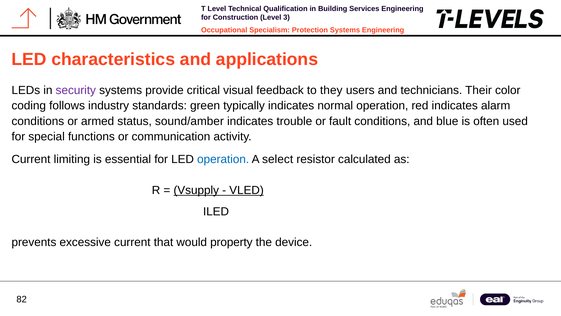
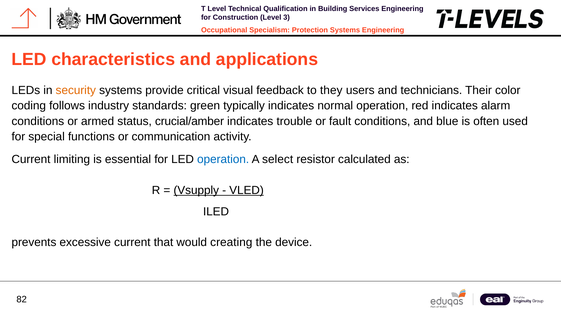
security colour: purple -> orange (76, 90)
sound/amber: sound/amber -> crucial/amber (190, 121)
property: property -> creating (231, 242)
